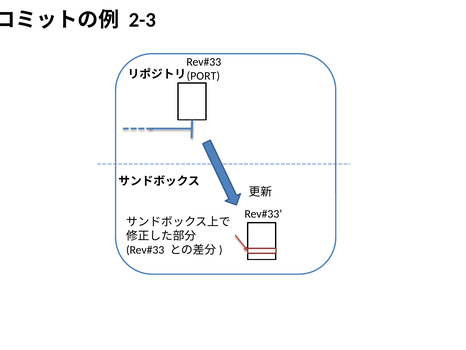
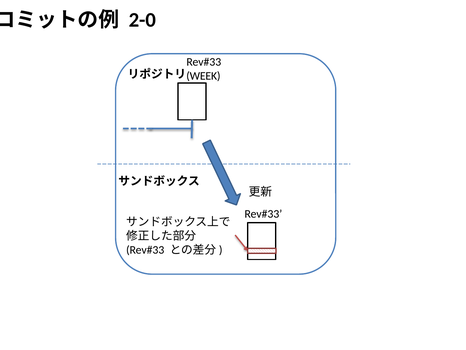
2-3: 2-3 -> 2-0 (142, 20)
PORT: PORT -> WEEK (203, 76)
